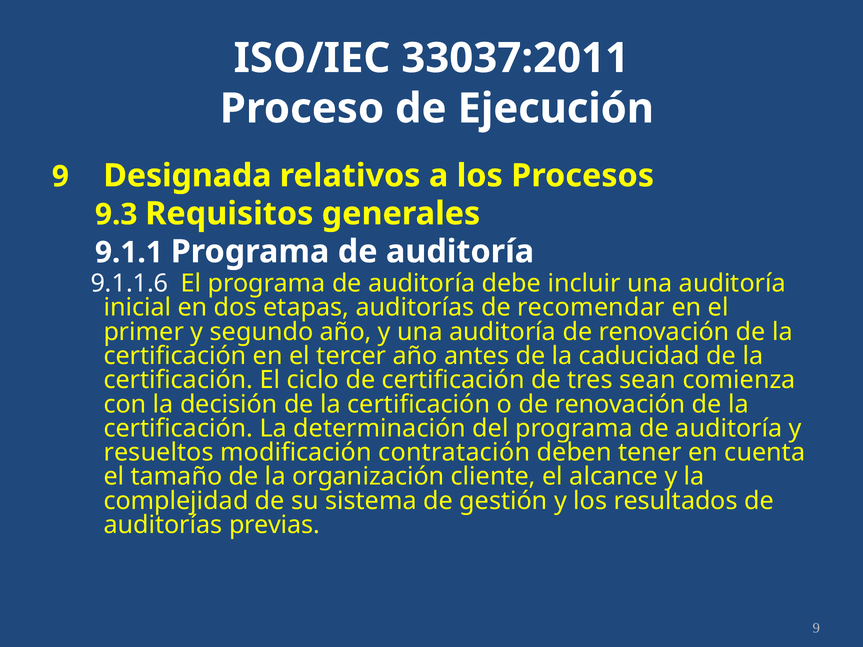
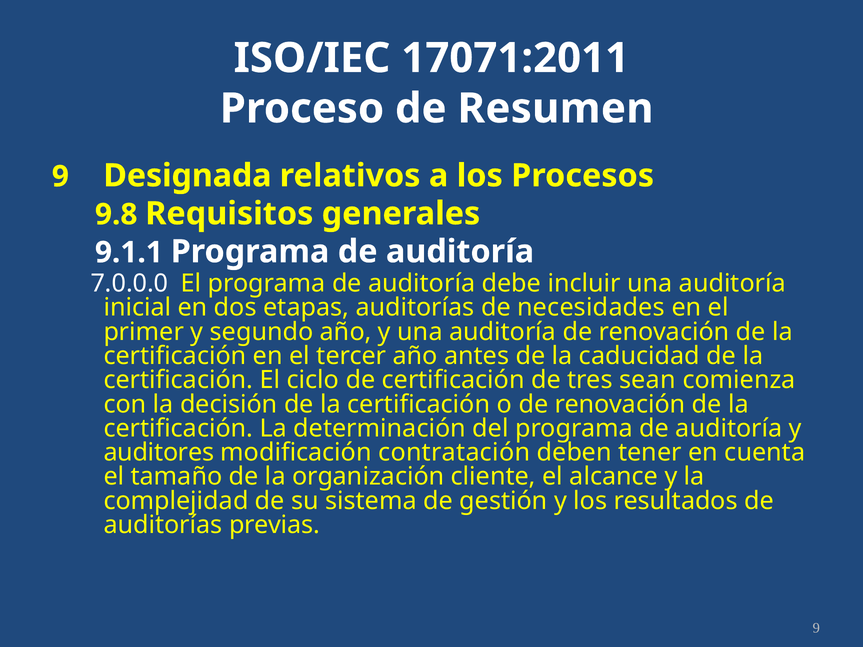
33037:2011: 33037:2011 -> 17071:2011 (515, 58)
Ejecución: Ejecución -> Resumen (556, 109)
9.3: 9.3 -> 9.8 (116, 215)
9.1.1.6: 9.1.1.6 -> 7.0.0.0 (129, 284)
recomendar: recomendar -> necesidades (591, 308)
resueltos: resueltos -> auditores (159, 453)
